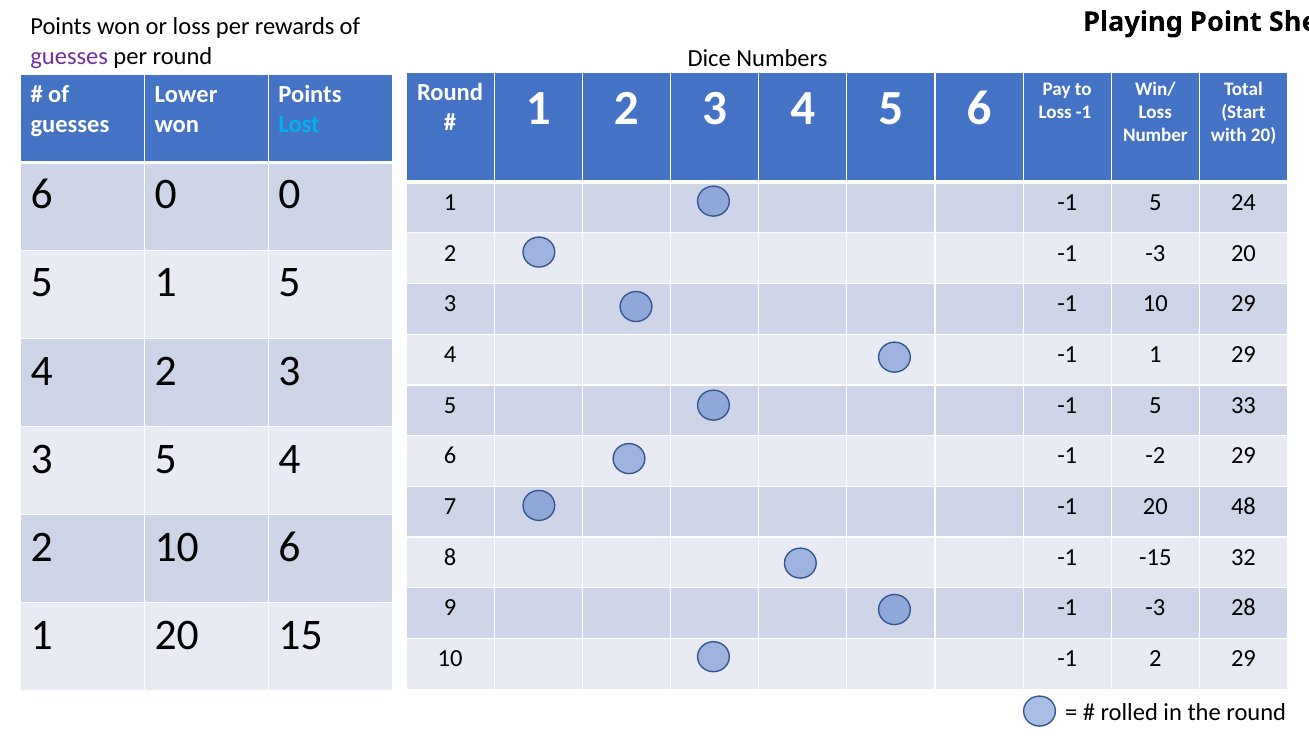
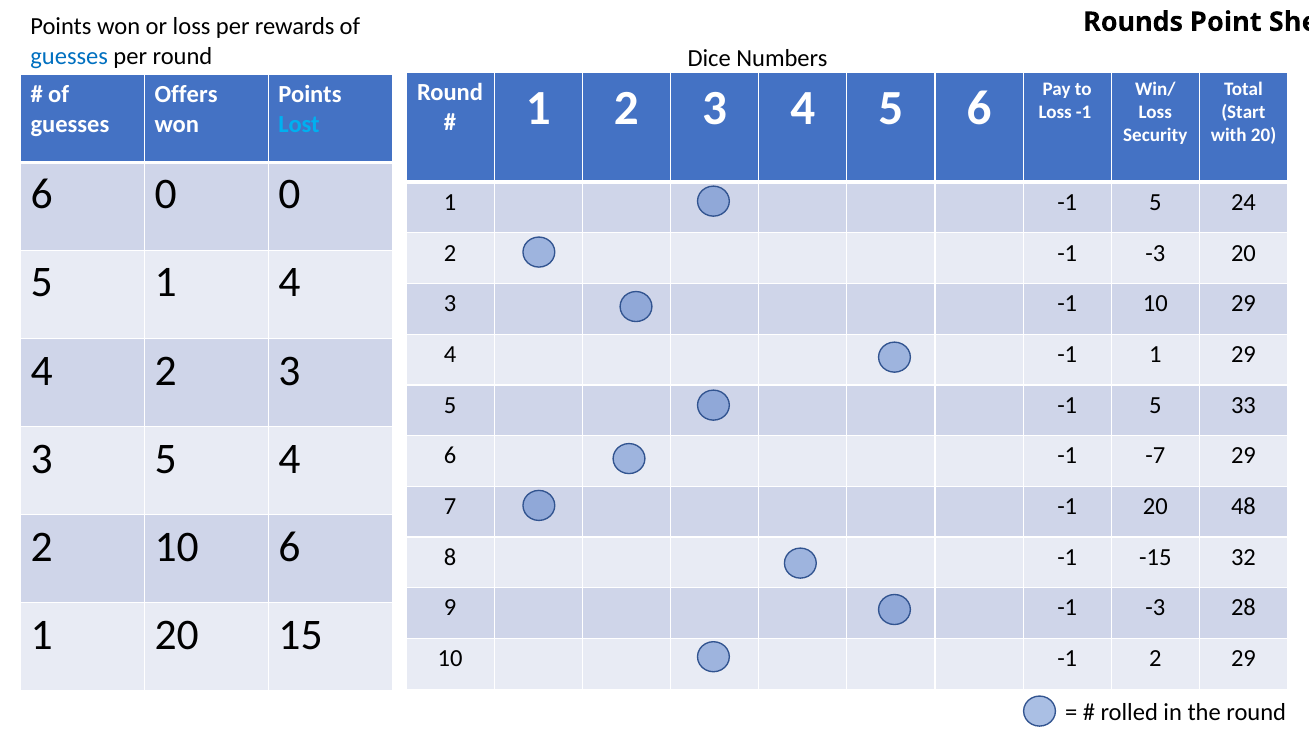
Playing: Playing -> Rounds (1133, 22)
guesses colour: purple -> blue (69, 56)
Lower: Lower -> Offers (186, 95)
Number: Number -> Security (1155, 136)
1 5: 5 -> 4 (290, 283)
-2: -2 -> -7 (1155, 456)
